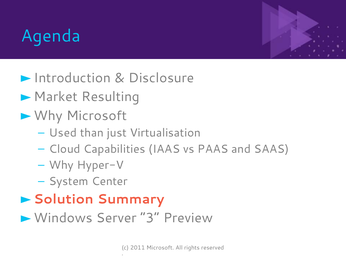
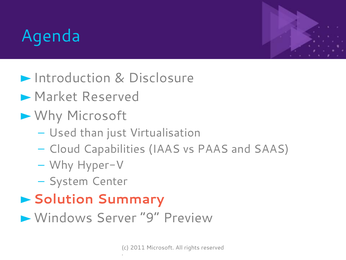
Resulting: Resulting -> Reserved (110, 97)
3: 3 -> 9 (150, 218)
